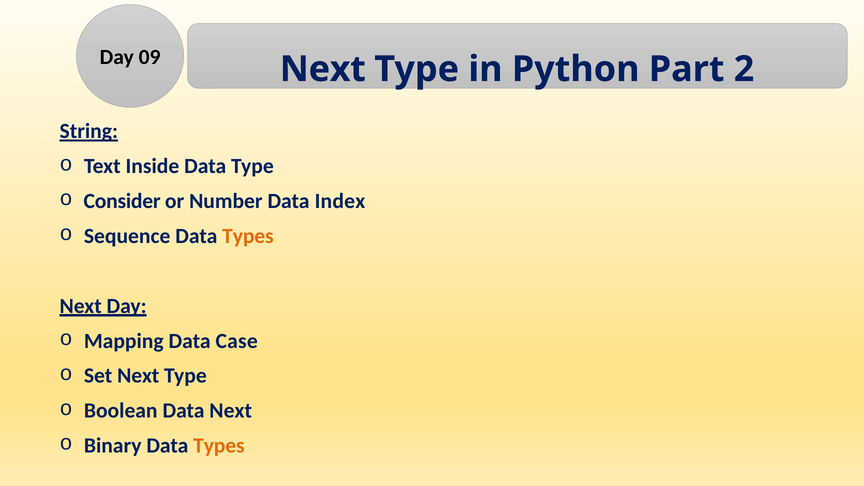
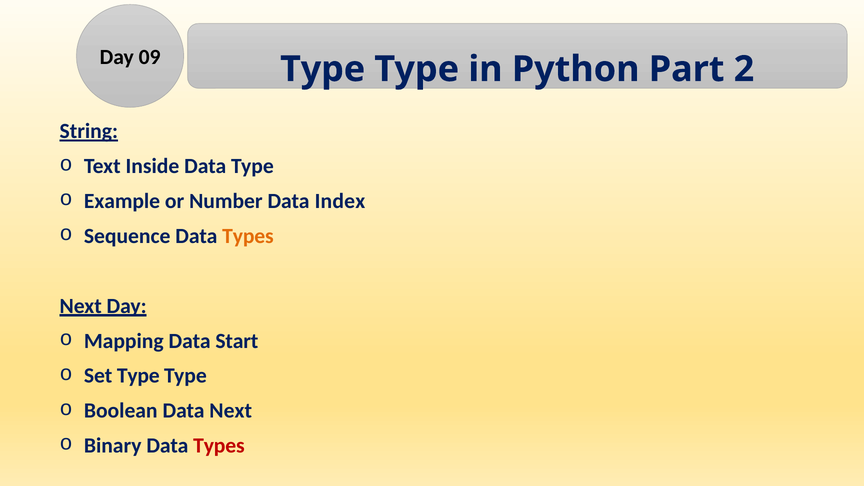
Next: Next -> Type (323, 69)
Consider: Consider -> Example (122, 201)
Case: Case -> Start (237, 341)
Set Next: Next -> Type (138, 376)
Types colour: orange -> red (219, 446)
